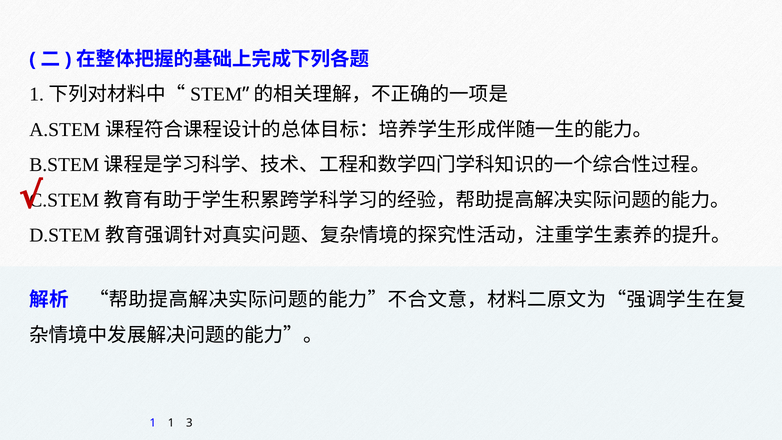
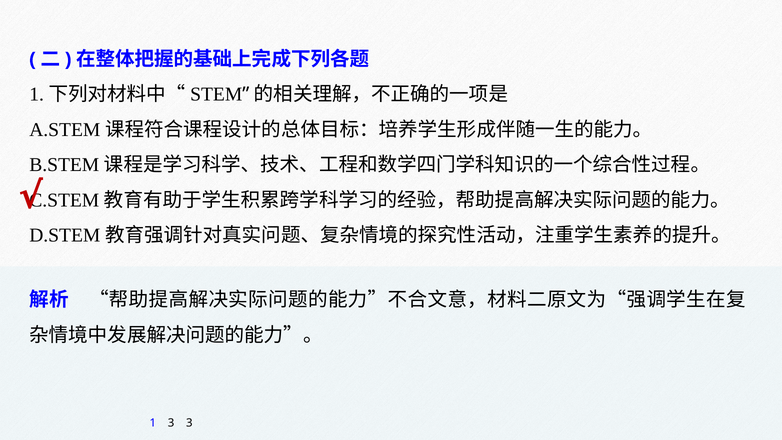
1 1: 1 -> 3 (171, 423)
